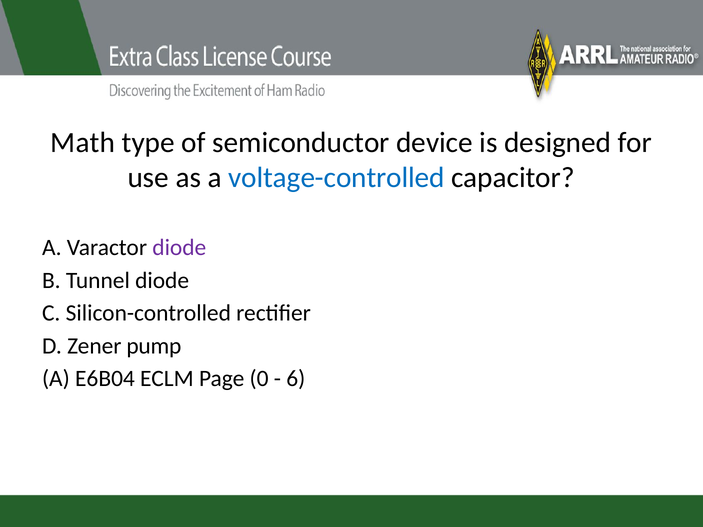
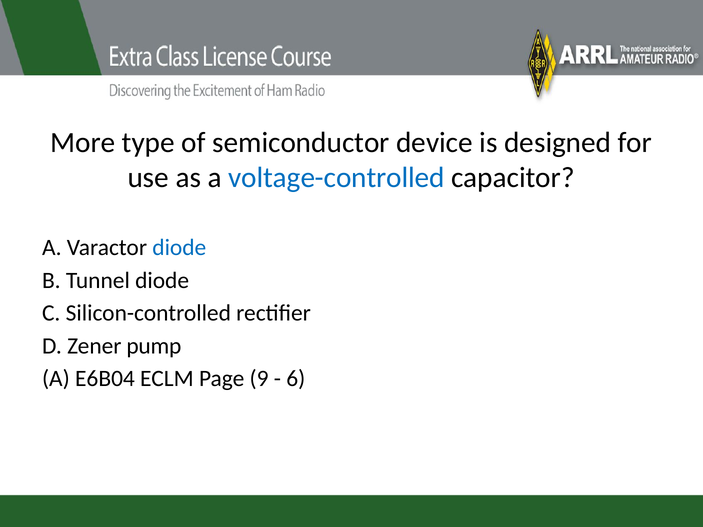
Math: Math -> More (83, 143)
diode colour: purple -> blue (179, 248)
0: 0 -> 9 (259, 379)
